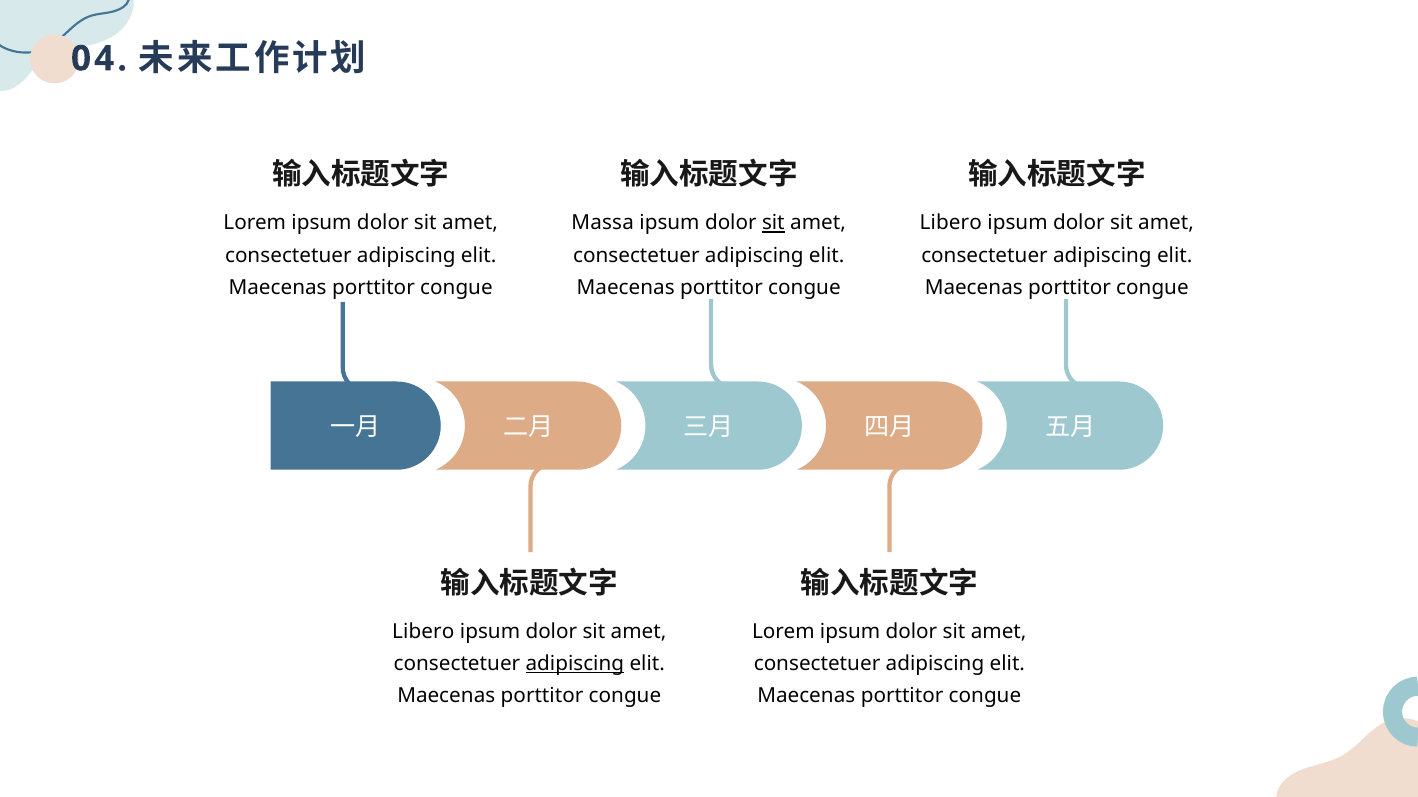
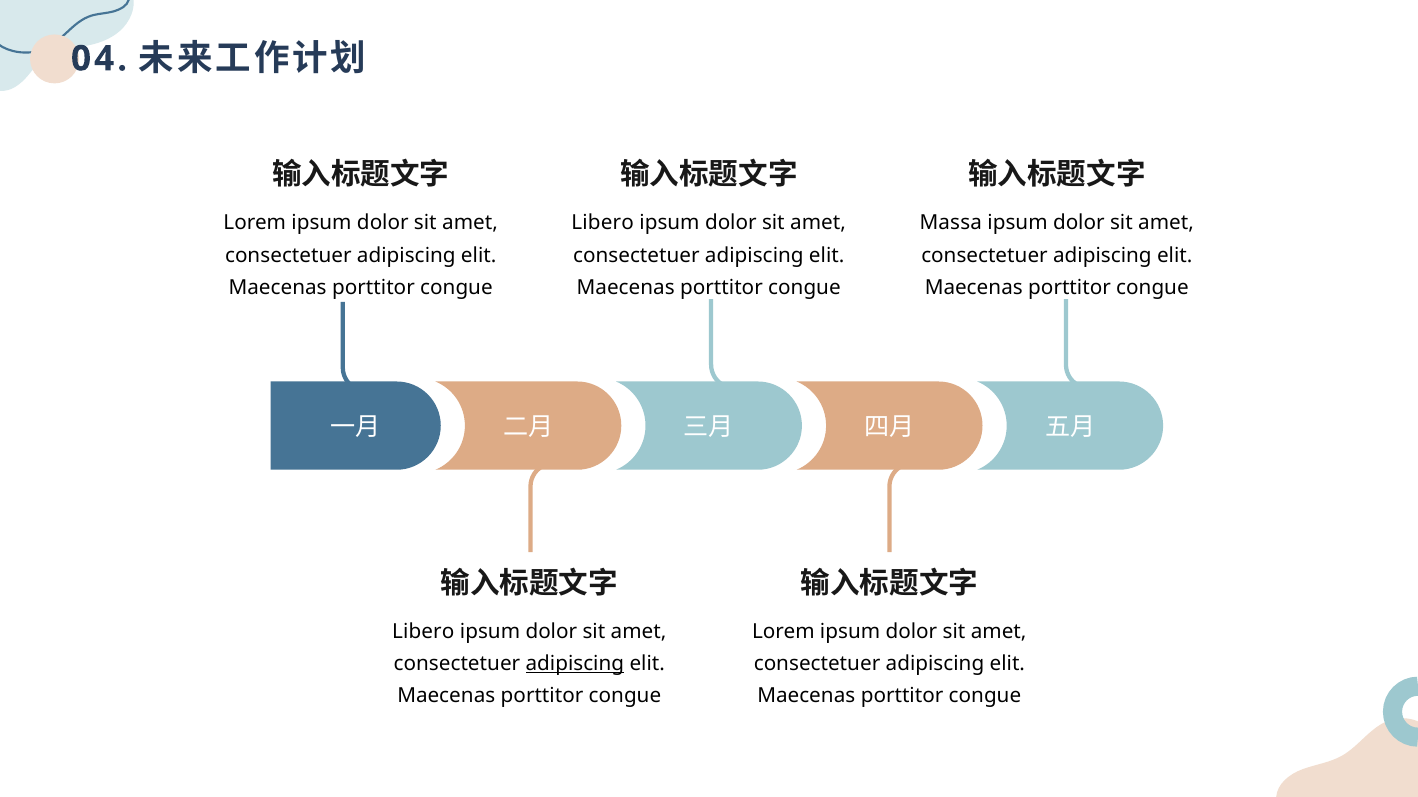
Massa: Massa -> Libero (603, 223)
sit underline: present -> none (773, 223)
Libero: Libero -> Massa (951, 223)
